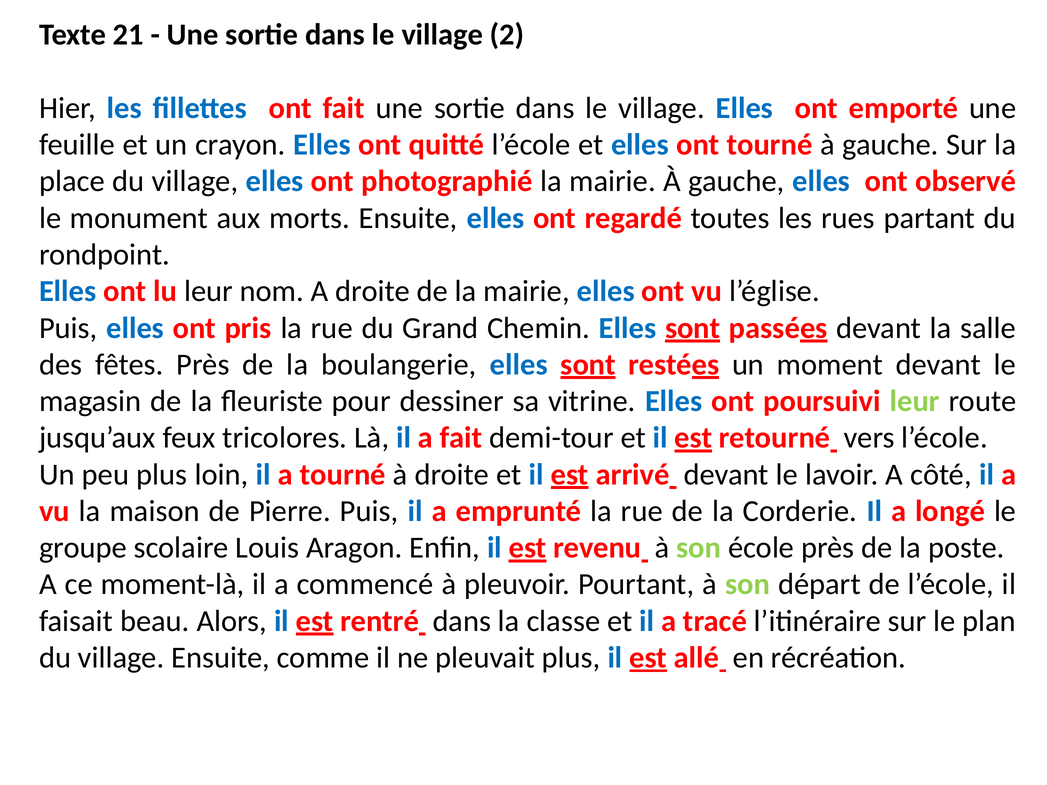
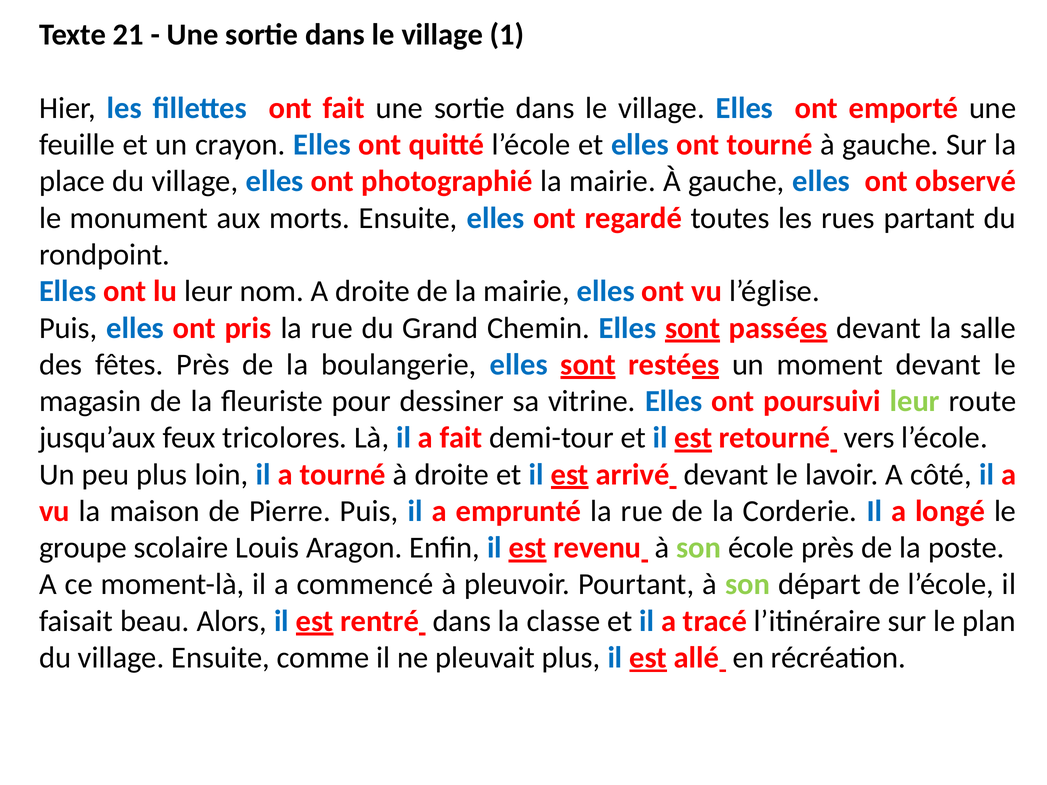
2: 2 -> 1 (507, 35)
